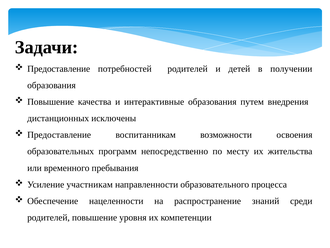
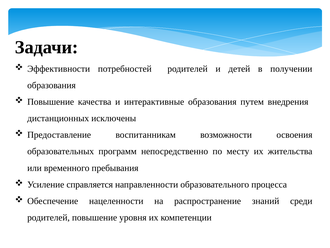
Предоставление: Предоставление -> Эффективности (59, 69)
участникам: участникам -> справляется (90, 184)
